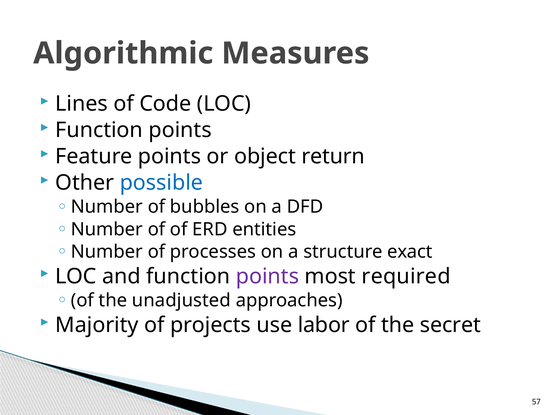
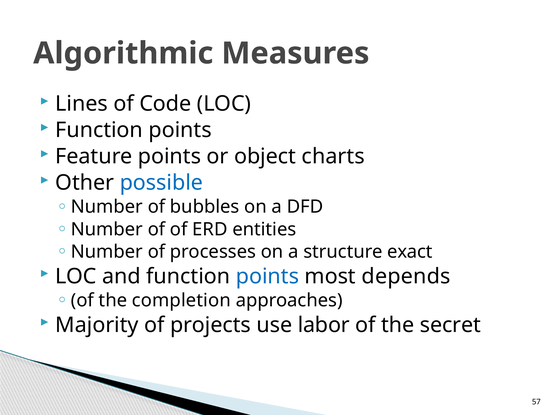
return: return -> charts (333, 157)
points colour: purple -> blue (267, 277)
required: required -> depends (406, 277)
unadjusted: unadjusted -> completion (181, 301)
